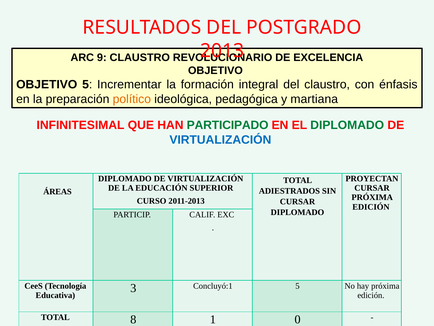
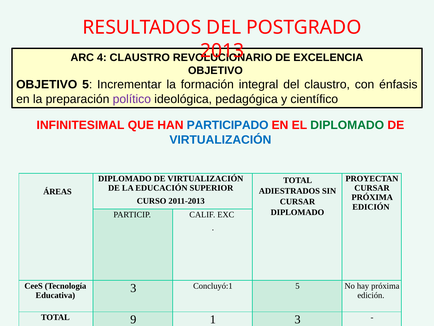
9: 9 -> 4 (102, 58)
político colour: orange -> purple (132, 99)
martiana: martiana -> científico (314, 99)
PARTICIPADO colour: green -> blue (228, 125)
8: 8 -> 9 (133, 319)
1 0: 0 -> 3 (298, 319)
